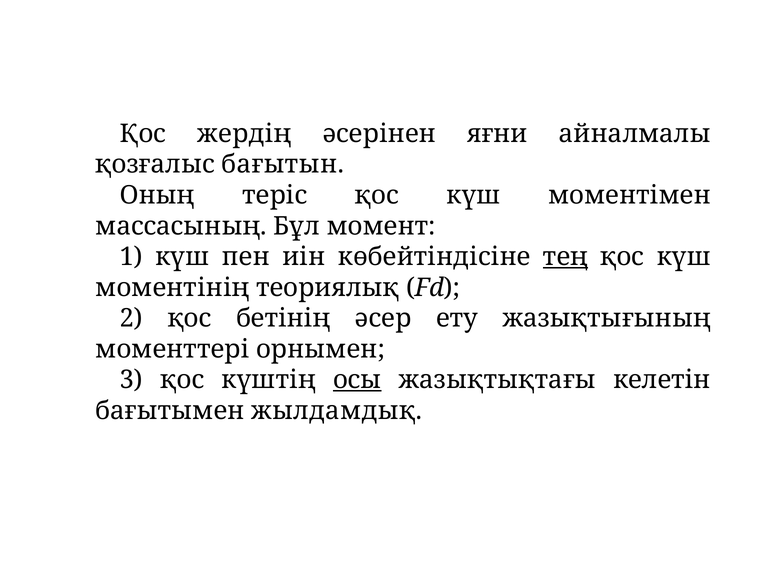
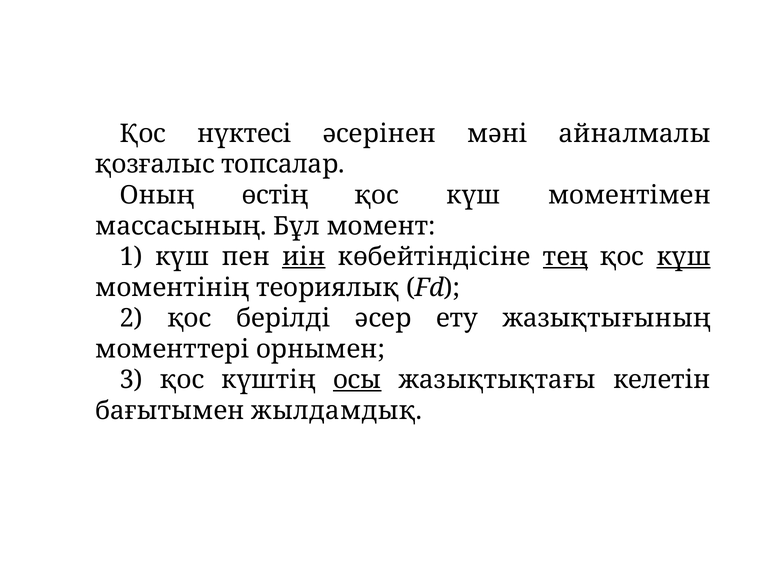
жердің: жердің -> нүктесі (245, 134)
яғни: яғни -> мәні (497, 134)
бағытын: бағытын -> топсалар (283, 165)
теріс: теріс -> өстің (275, 195)
иін underline: none -> present (304, 257)
күш underline: none -> present (684, 257)
бетінің: бетінің -> берілді (283, 319)
